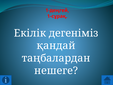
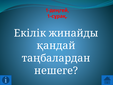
дегеніміз: дегеніміз -> жинайды (74, 33)
